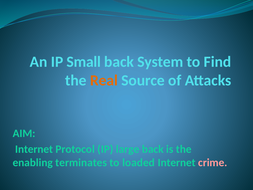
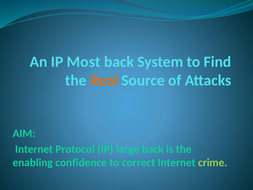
Small: Small -> Most (84, 62)
terminates: terminates -> confidence (81, 162)
loaded: loaded -> correct (139, 162)
crime colour: pink -> light green (213, 162)
